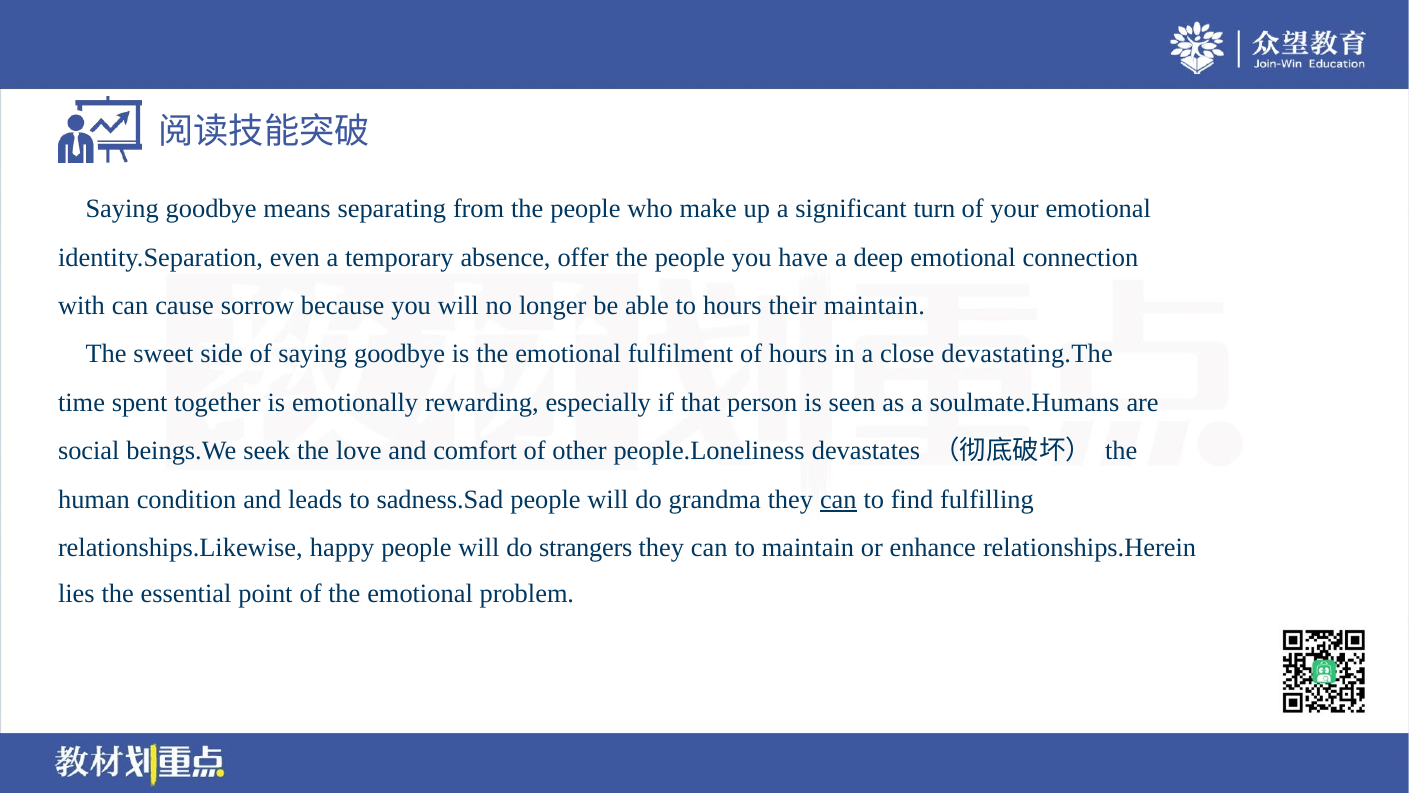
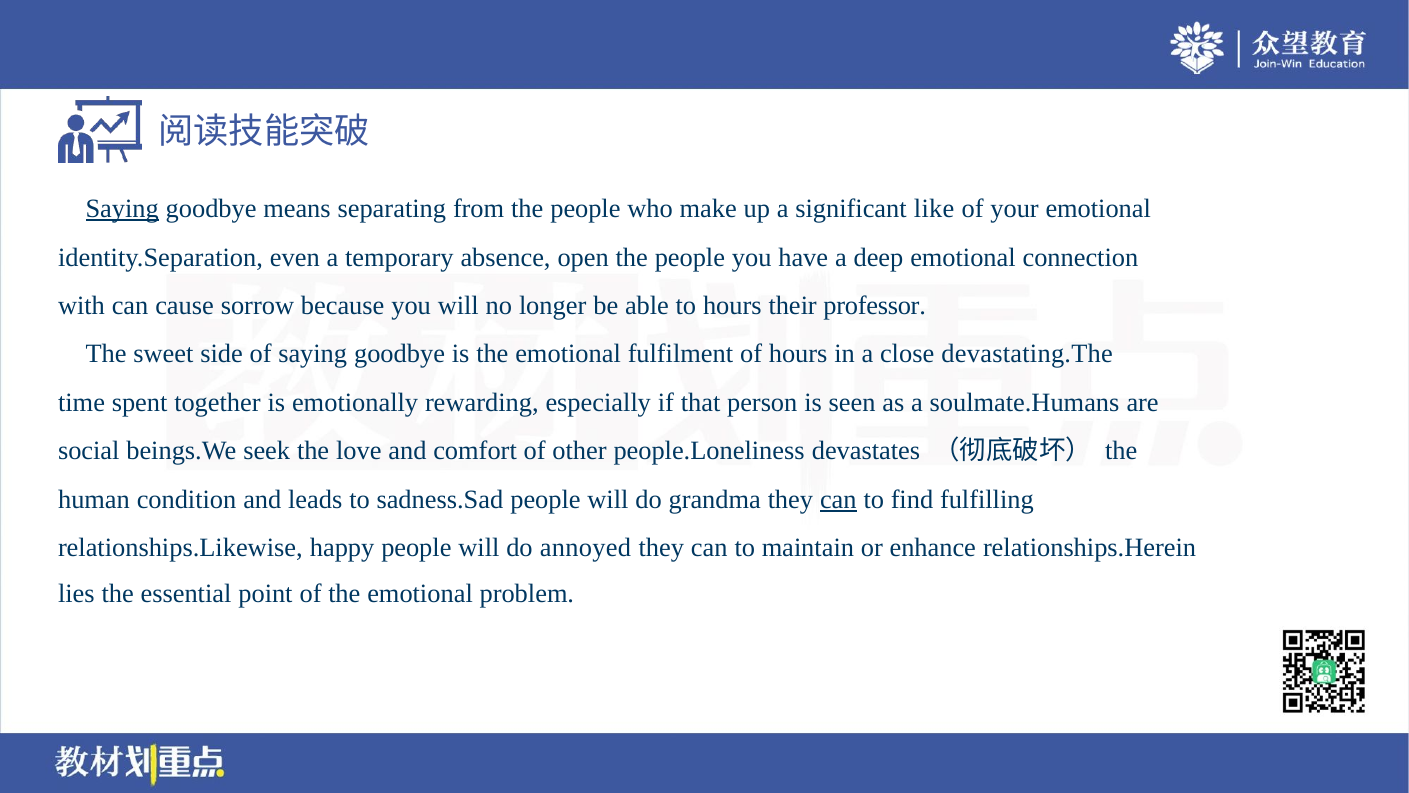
Saying underline: none -> present (122, 209)
turn: turn -> like (934, 209)
offer: offer -> open (583, 257)
their maintain: maintain -> professor (875, 306)
strangers: strangers -> annoyed (586, 548)
